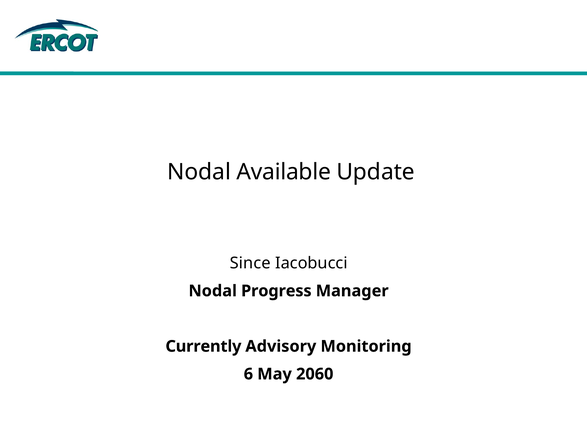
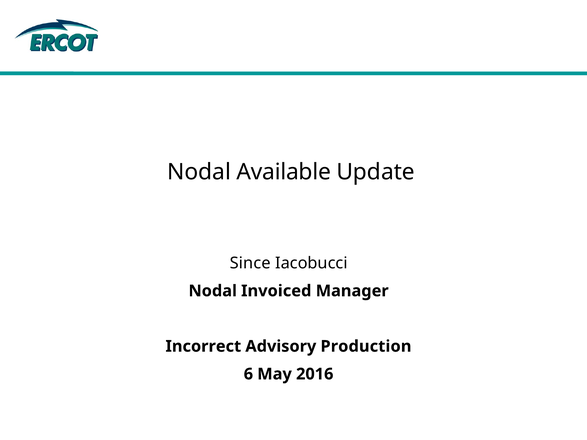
Progress: Progress -> Invoiced (276, 291)
Currently: Currently -> Incorrect (203, 347)
Monitoring: Monitoring -> Production (366, 347)
2060: 2060 -> 2016 (315, 374)
